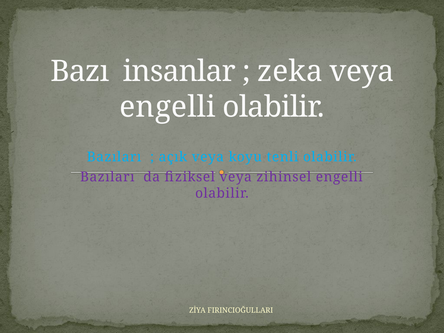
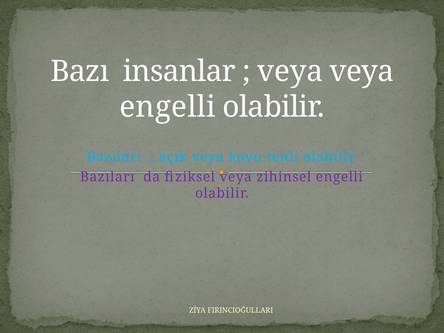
zeka: zeka -> veya (290, 71)
